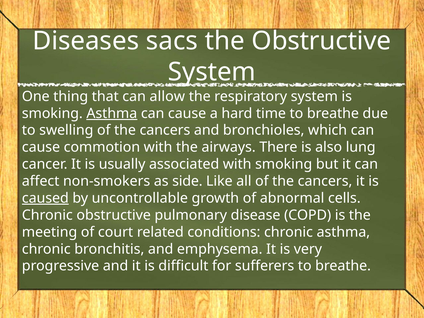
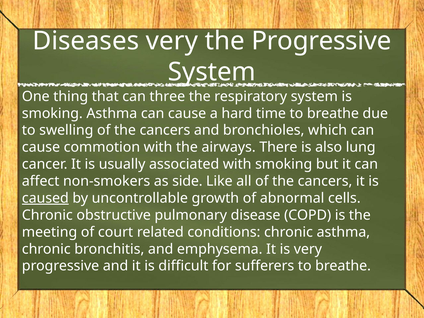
Diseases sacs: sacs -> very (172, 41)
the Obstructive: Obstructive -> Progressive (321, 41)
allow: allow -> three (167, 96)
Asthma underline: present -> none (112, 113)
